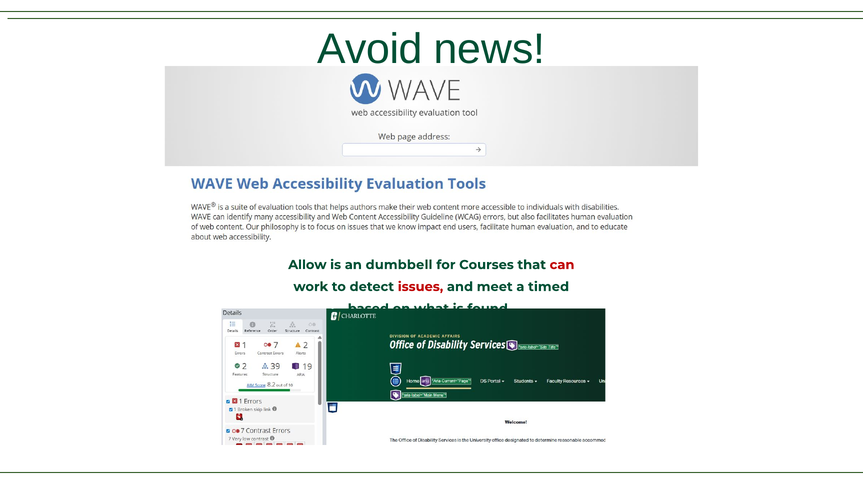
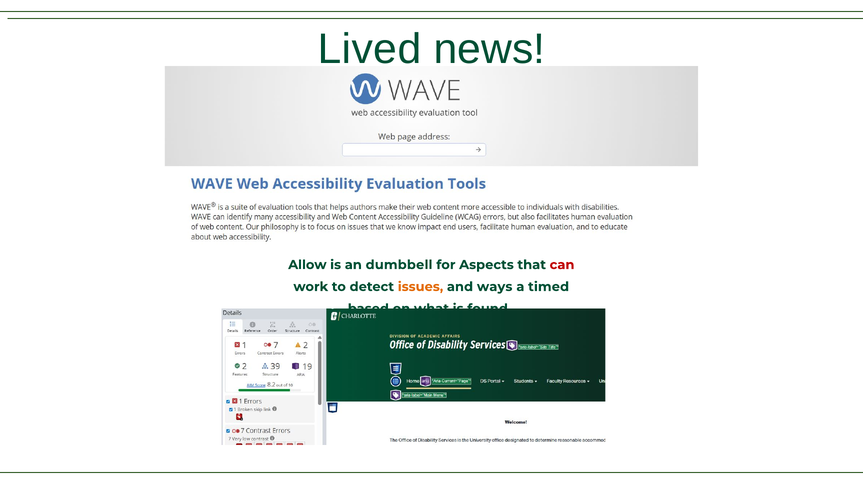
Avoid: Avoid -> Lived (370, 49)
Courses: Courses -> Aspects (486, 265)
issues colour: red -> orange (420, 287)
meet: meet -> ways (495, 287)
